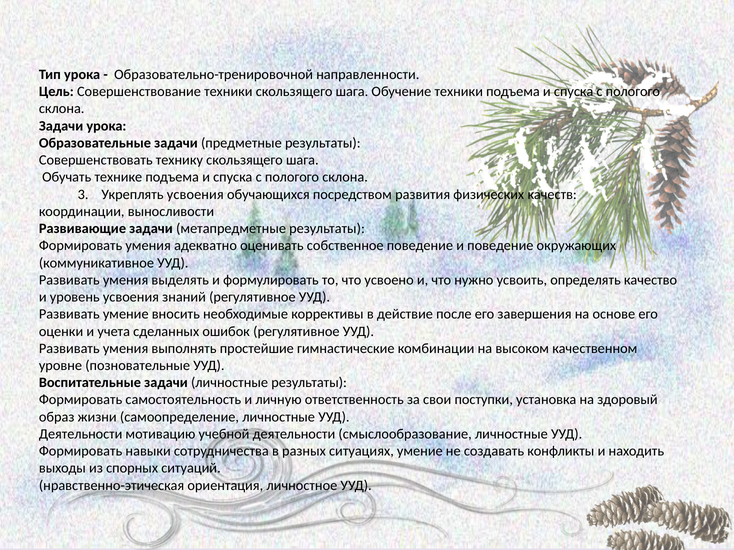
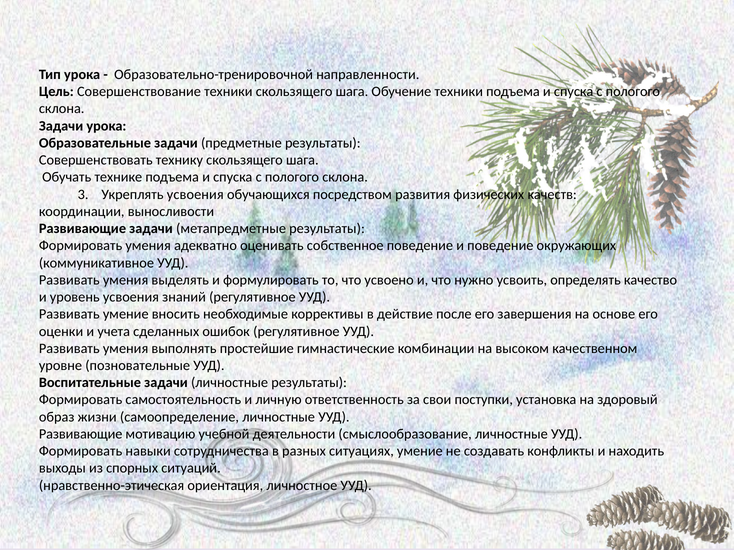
Деятельности: Деятельности -> Развивающие (81, 434)
